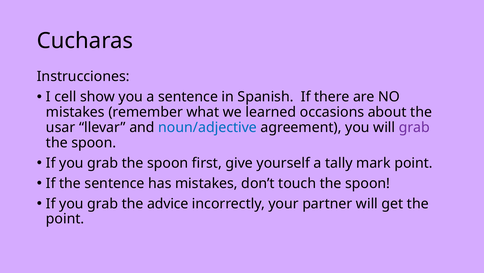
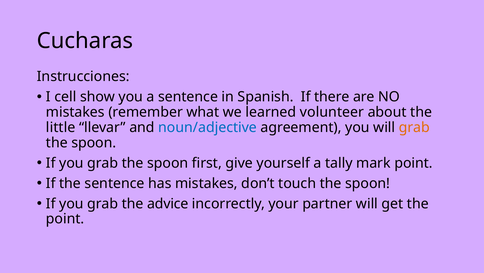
occasions: occasions -> volunteer (332, 112)
usar: usar -> little (61, 127)
grab colour: purple -> orange (414, 127)
